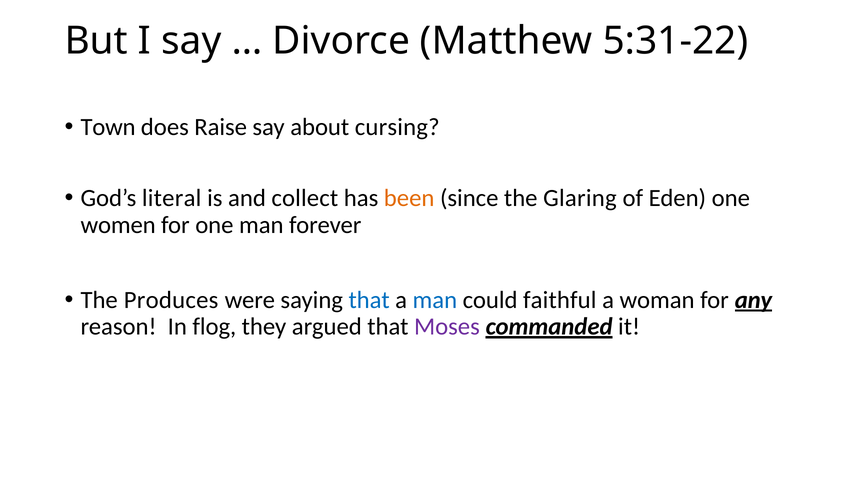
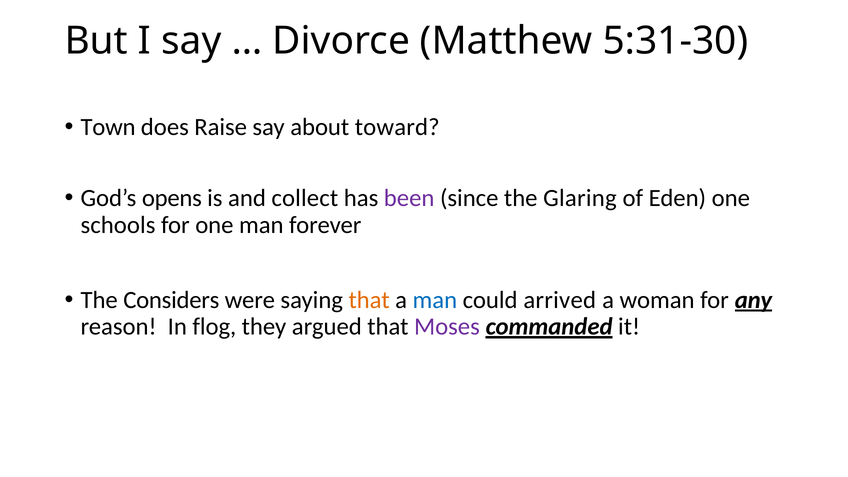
5:31-22: 5:31-22 -> 5:31-30 (675, 41)
cursing: cursing -> toward (397, 127)
literal: literal -> opens (172, 198)
been colour: orange -> purple (409, 198)
women: women -> schools (118, 225)
Produces: Produces -> Considers (171, 300)
that colour: blue -> orange (369, 300)
faithful: faithful -> arrived (560, 300)
